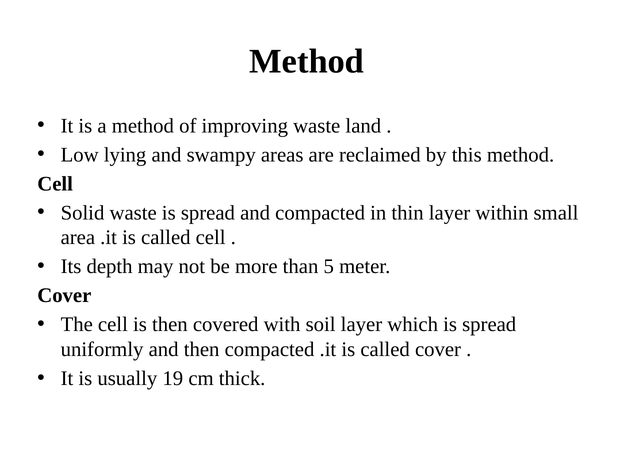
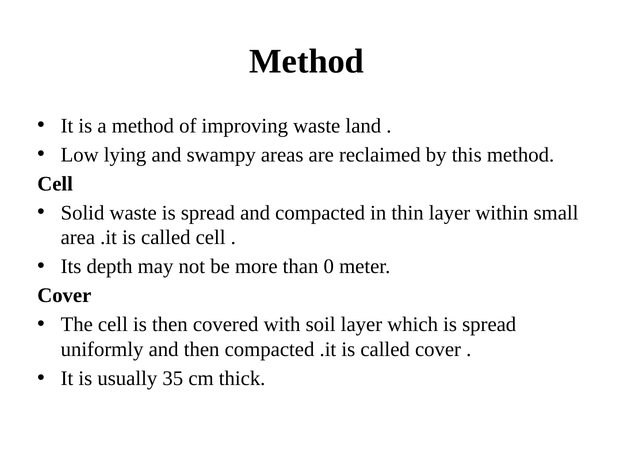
5: 5 -> 0 (329, 267)
19: 19 -> 35 (173, 379)
